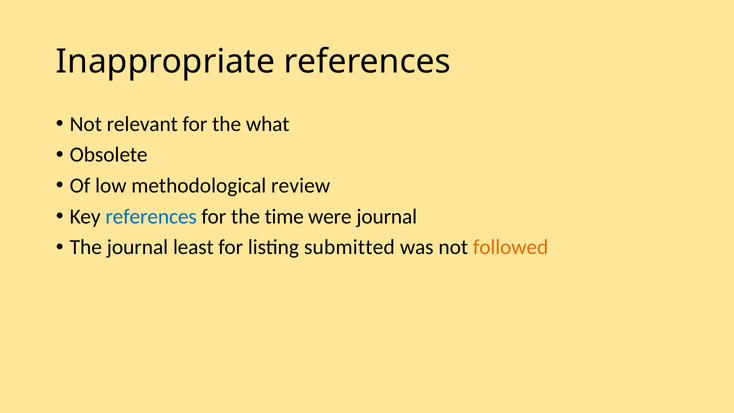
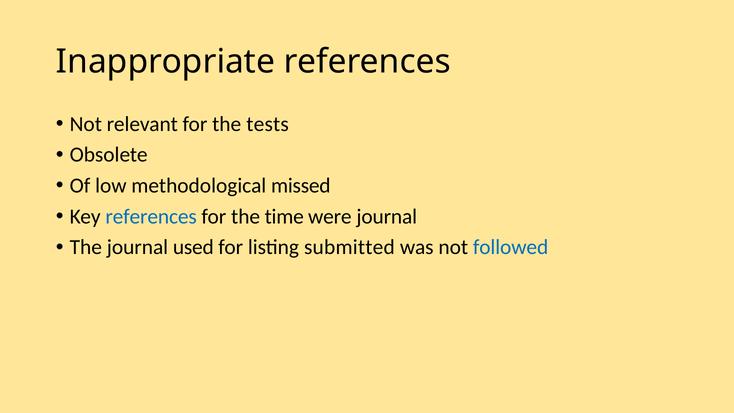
what: what -> tests (268, 124)
review: review -> missed (301, 186)
least: least -> used (193, 247)
followed colour: orange -> blue (511, 247)
